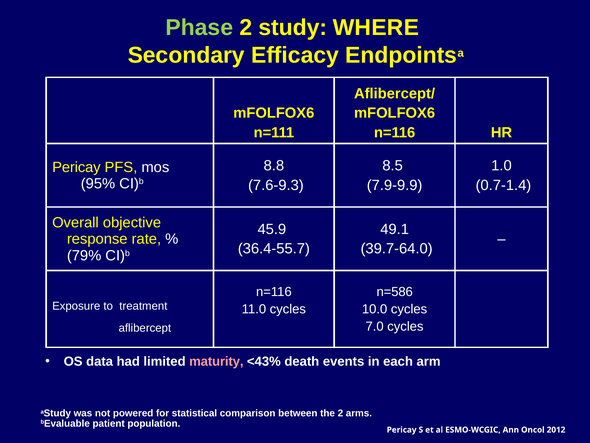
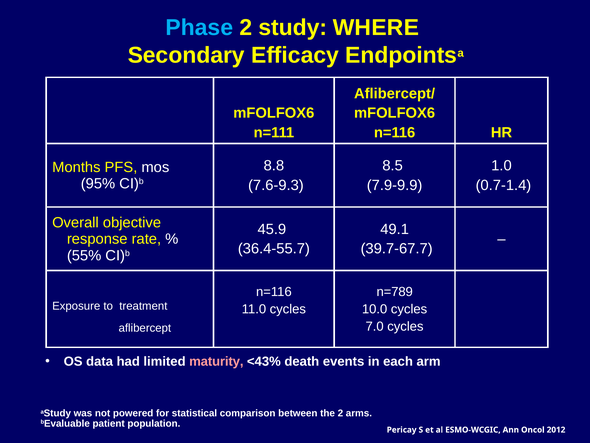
Phase colour: light green -> light blue (199, 28)
Pericay: Pericay -> Months (76, 167)
39.7-64.0: 39.7-64.0 -> 39.7-67.7 (397, 249)
79%: 79% -> 55% (84, 255)
n=586: n=586 -> n=789 (395, 292)
